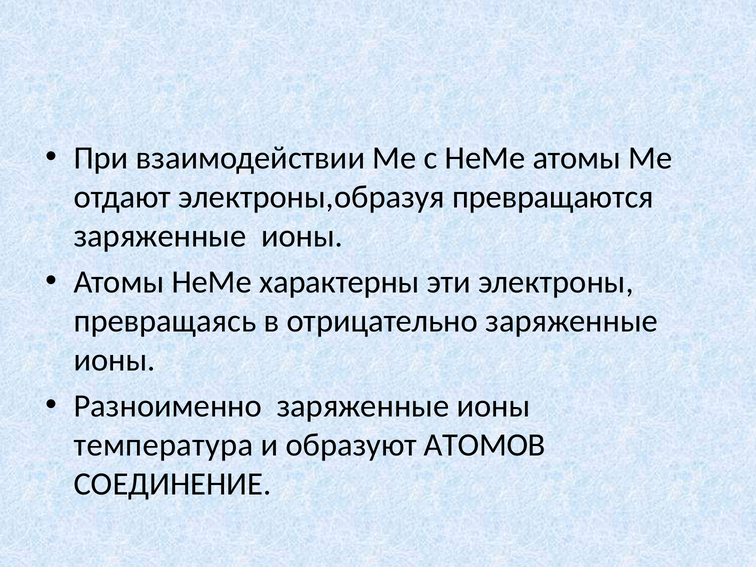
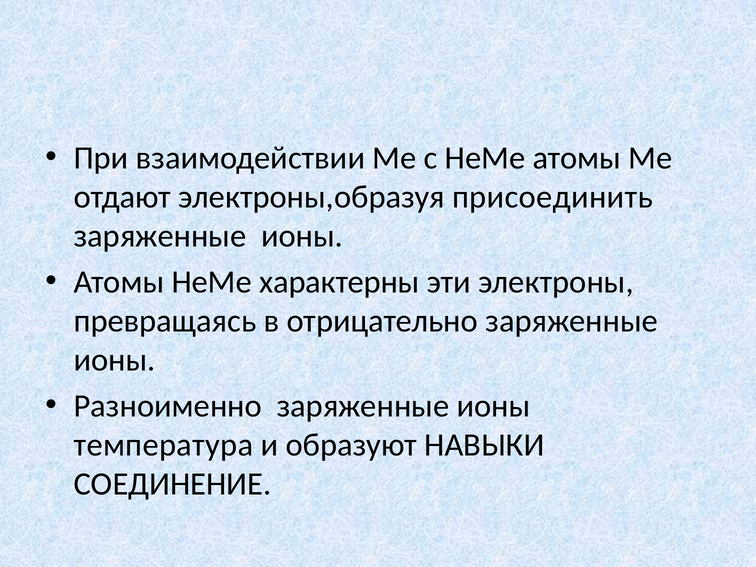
превращаются: превращаются -> присоединить (553, 197)
АТОМОВ: АТОМОВ -> НАВЫКИ (484, 445)
